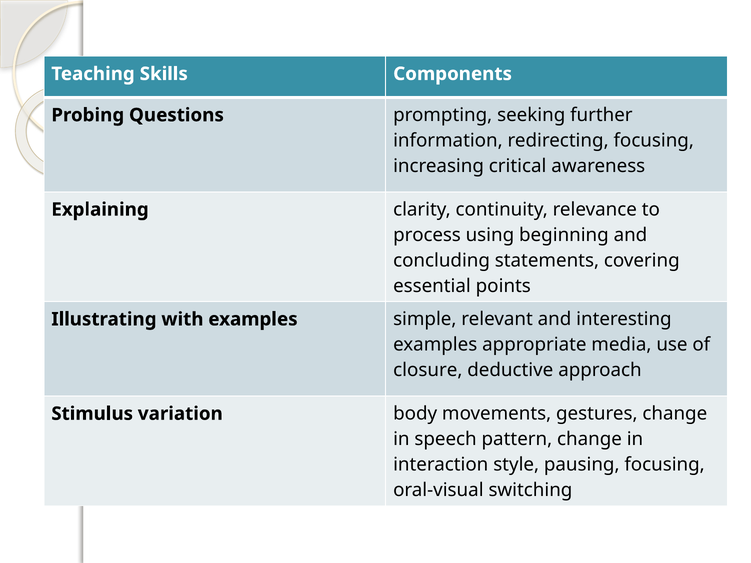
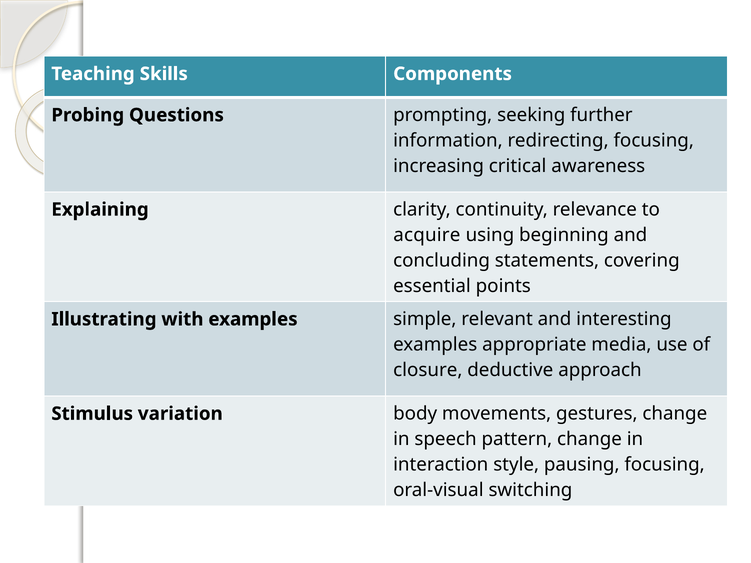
process: process -> acquire (427, 235)
